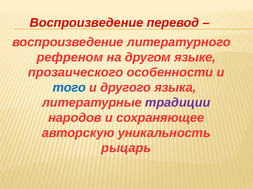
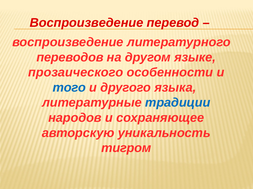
рефреном: рефреном -> переводов (70, 57)
традиции colour: purple -> blue (178, 103)
рыцарь: рыцарь -> тигром (126, 149)
